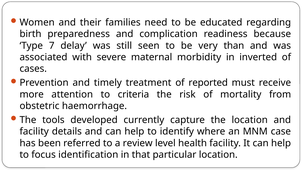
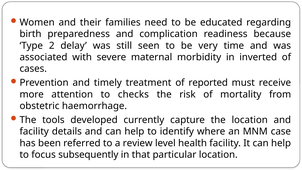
7: 7 -> 2 (52, 46)
than: than -> time (234, 46)
criteria: criteria -> checks (133, 94)
identification: identification -> subsequently (88, 155)
